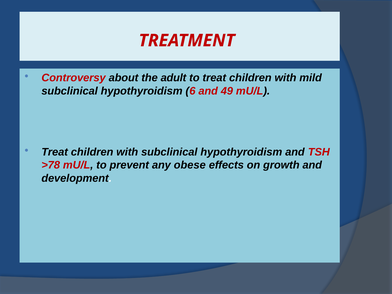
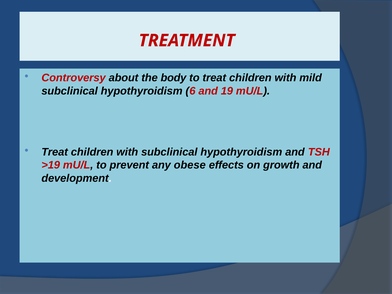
adult: adult -> body (174, 78)
49: 49 -> 19 (227, 91)
>78: >78 -> >19 (51, 165)
